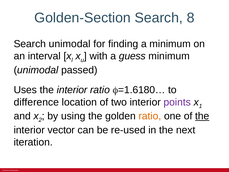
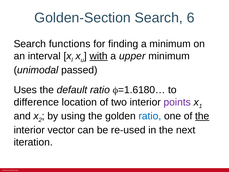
8: 8 -> 6 (191, 18)
Search unimodal: unimodal -> functions (70, 44)
with underline: none -> present (99, 56)
guess: guess -> upper (132, 56)
Uses the interior: interior -> default (72, 90)
ratio colour: orange -> blue (150, 116)
